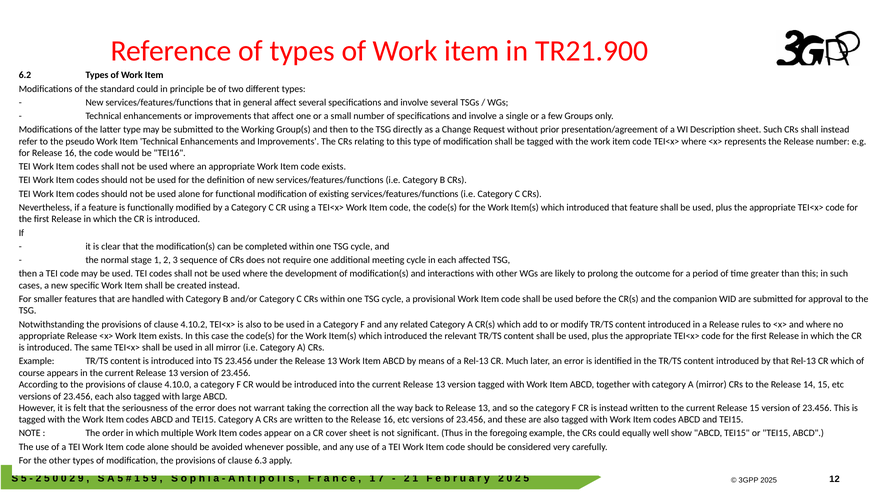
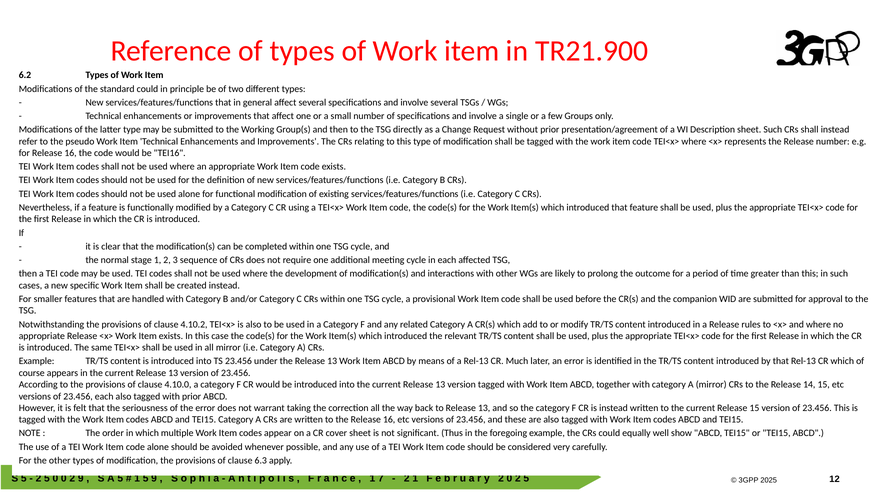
with large: large -> prior (192, 396)
